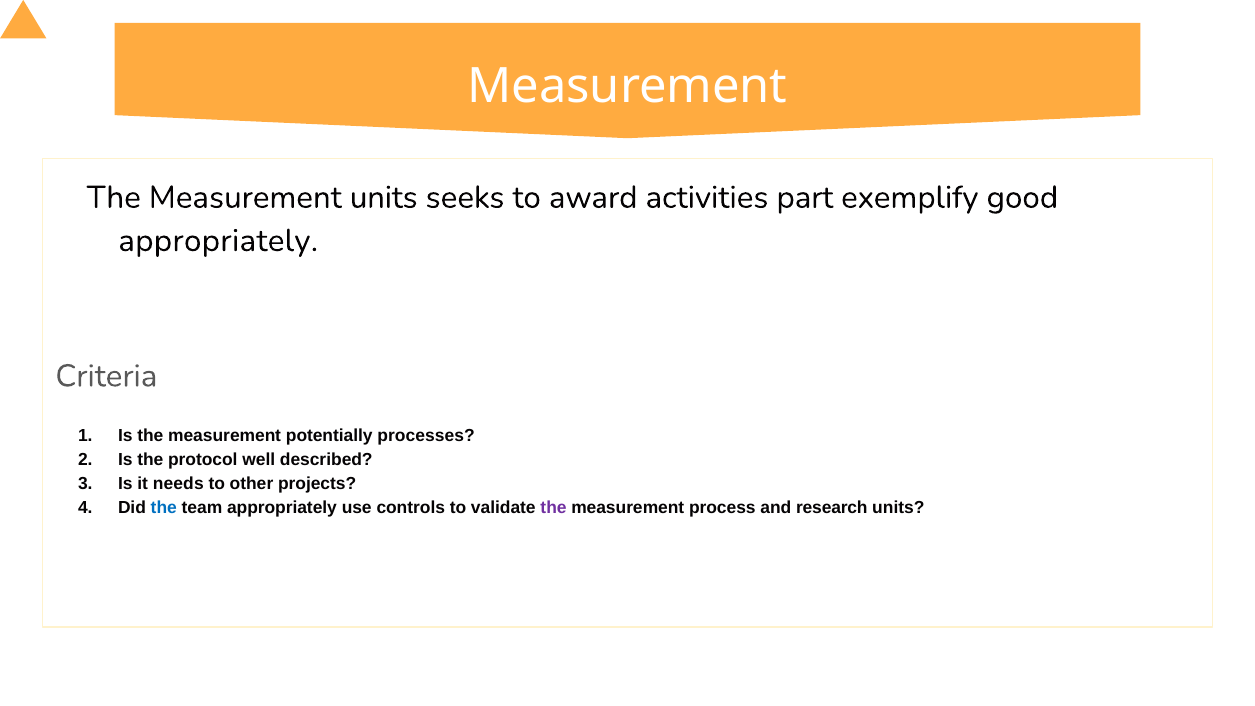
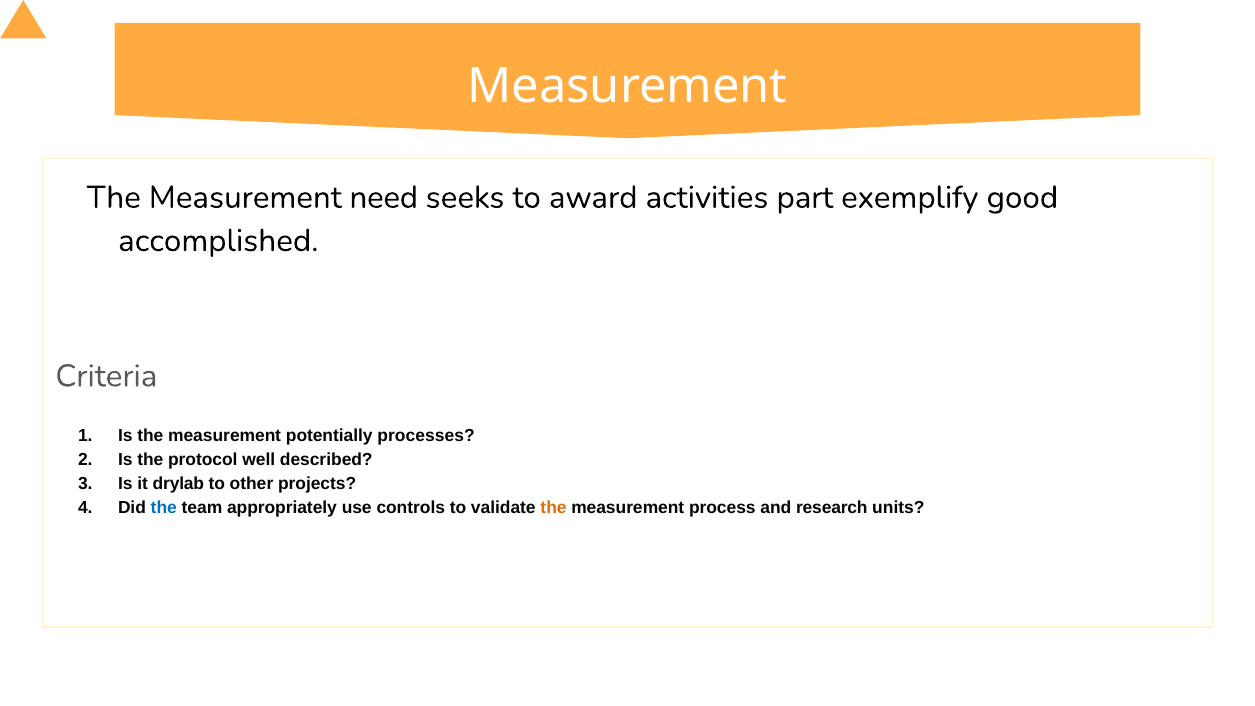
Measurement units: units -> need (384, 197)
appropriately: appropriately -> accomplished (218, 241)
needs: needs -> drylab (178, 483)
the colour: purple -> orange (554, 507)
